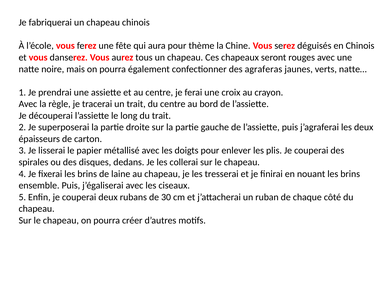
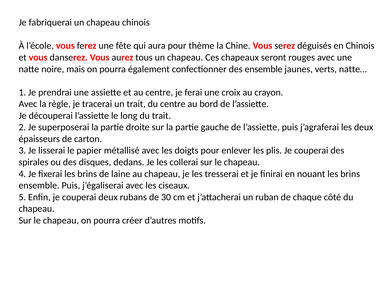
des agraferas: agraferas -> ensemble (264, 69)
